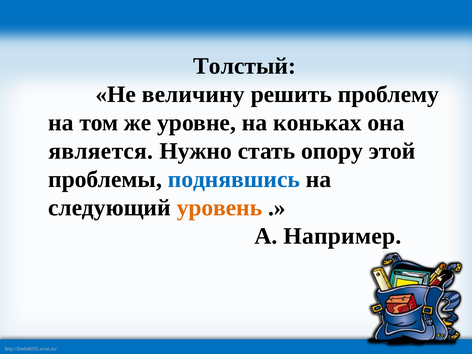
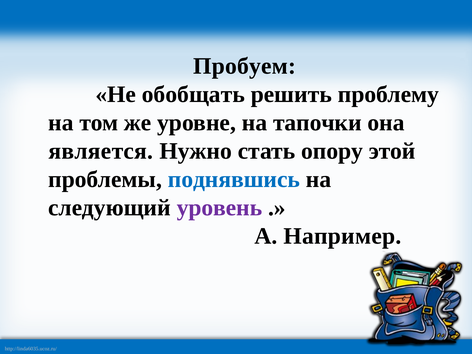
Толстый: Толстый -> Пробуем (245, 66)
величину: величину -> обобщать (193, 94)
коньках: коньках -> тапочки (317, 123)
уровень colour: orange -> purple (219, 208)
